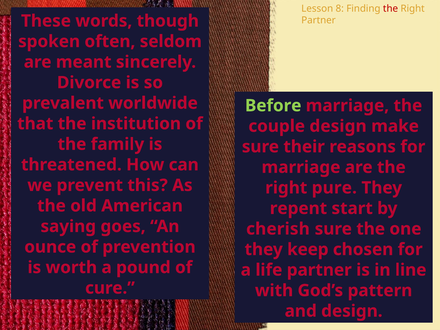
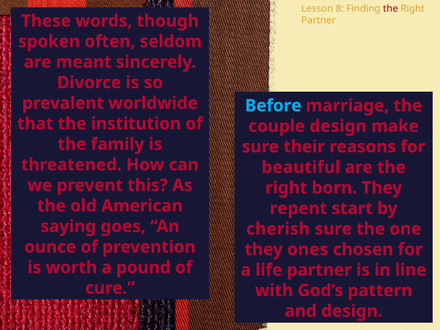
Before colour: light green -> light blue (273, 106)
marriage: marriage -> beautiful (301, 167)
pure: pure -> born (334, 188)
keep: keep -> ones (308, 249)
